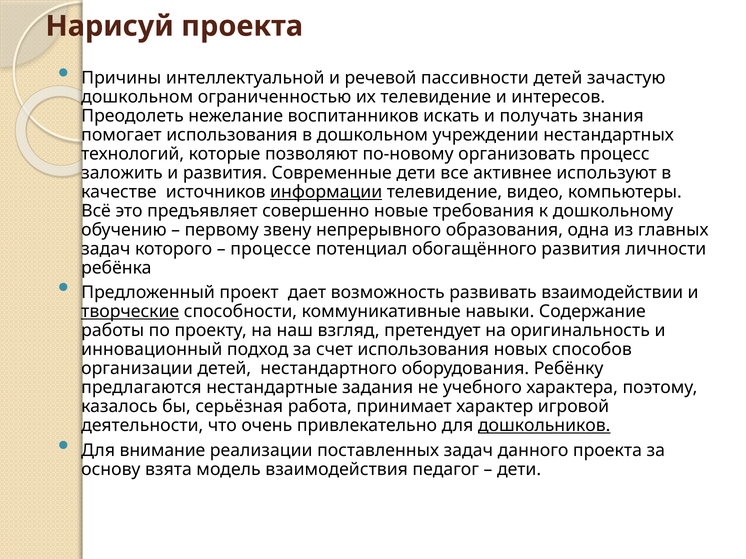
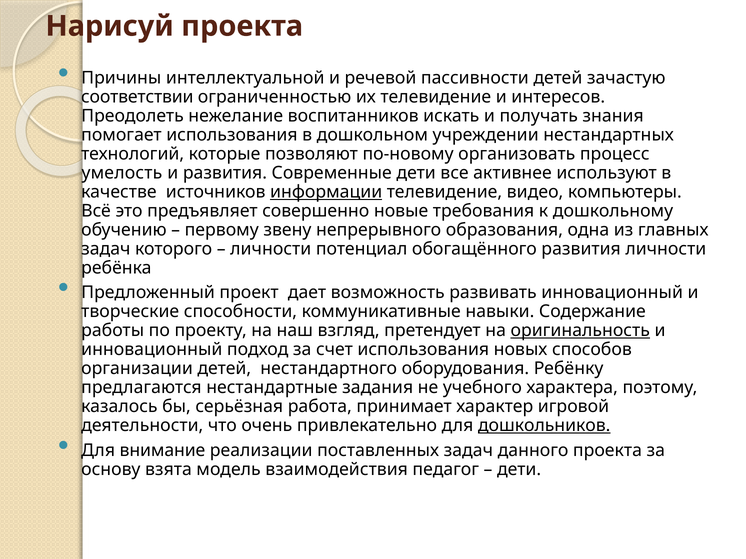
дошкольном: дошкольном -> соответствии (137, 97)
заложить: заложить -> умелость (122, 173)
процессе: процессе -> личности (271, 249)
развивать взаимодействии: взаимодействии -> инновационный (612, 293)
творческие underline: present -> none (130, 312)
оригинальность underline: none -> present (580, 331)
